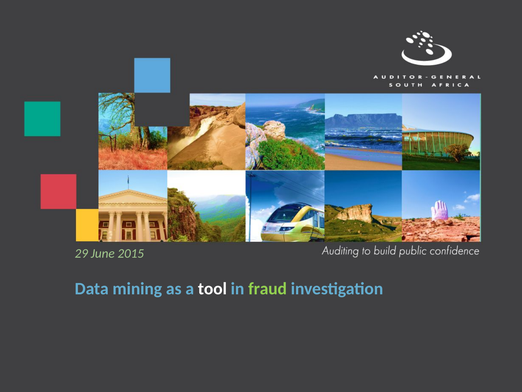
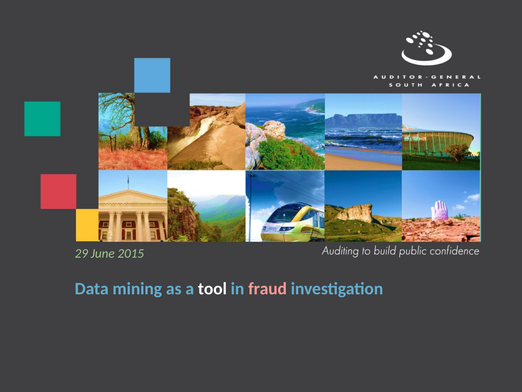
fraud colour: light green -> pink (268, 288)
